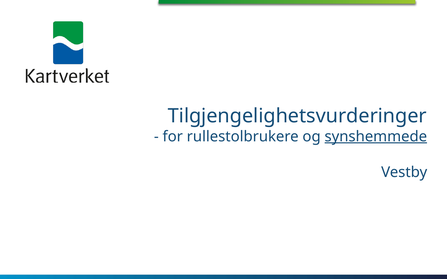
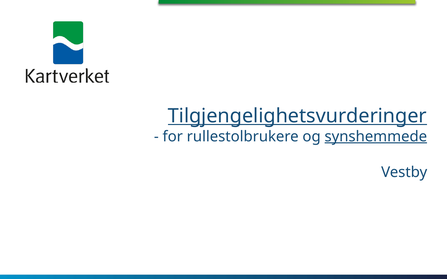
Tilgjengelighetsvurderinger underline: none -> present (297, 116)
